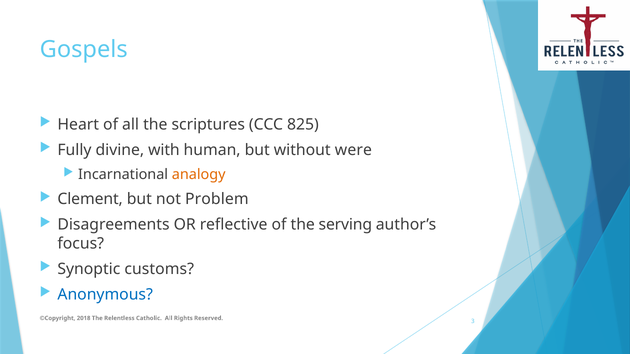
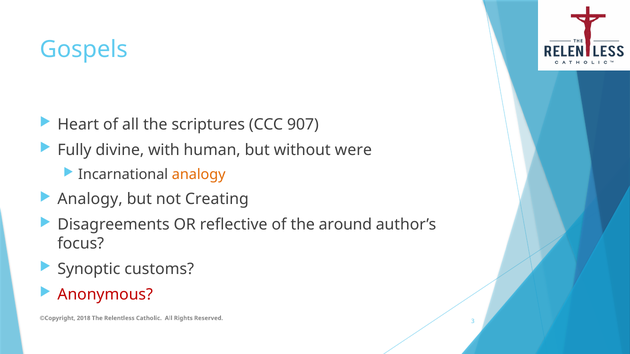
825: 825 -> 907 (303, 125)
Clement: Clement -> Analogy (90, 199)
Problem: Problem -> Creating (217, 199)
serving: serving -> around (345, 225)
Anonymous colour: blue -> red (105, 295)
